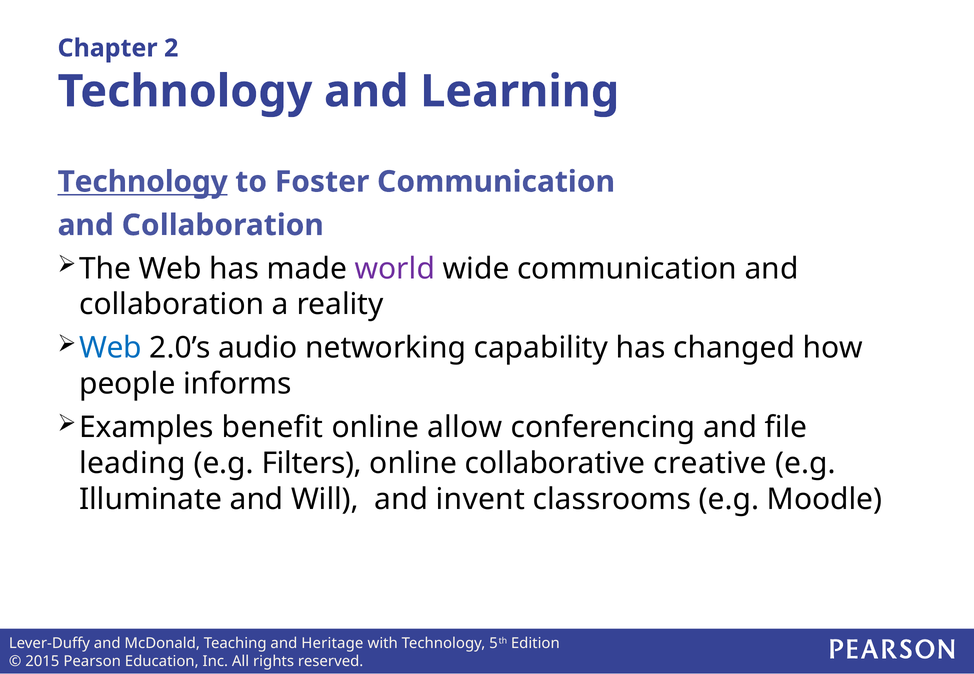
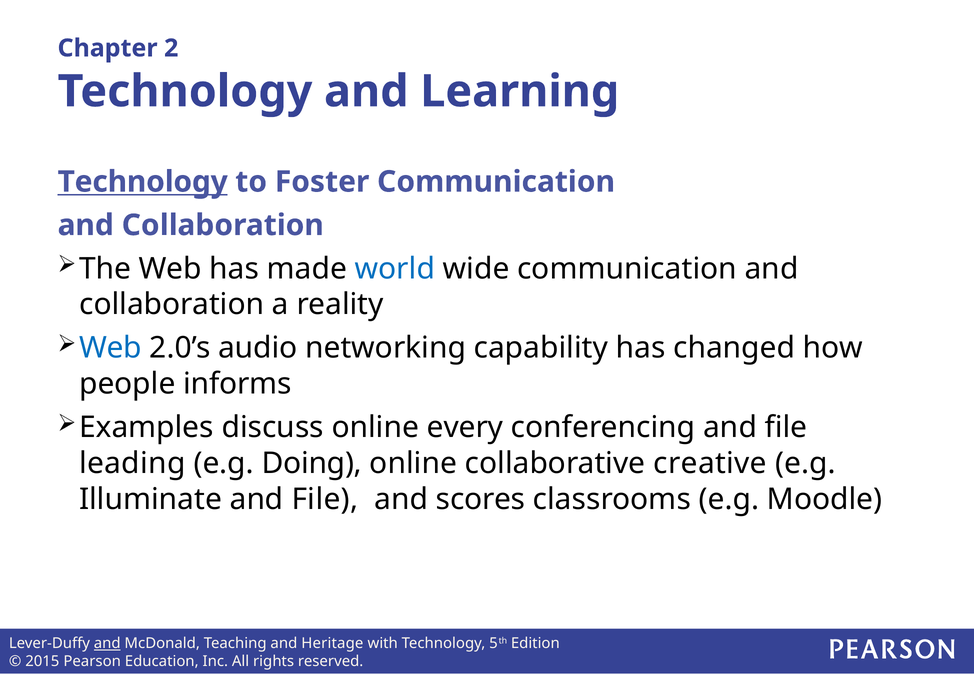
world colour: purple -> blue (395, 269)
benefit: benefit -> discuss (273, 428)
allow: allow -> every (465, 428)
Filters: Filters -> Doing (312, 464)
Illuminate and Will: Will -> File (325, 500)
invent: invent -> scores (481, 500)
and underline: none -> present (107, 644)
